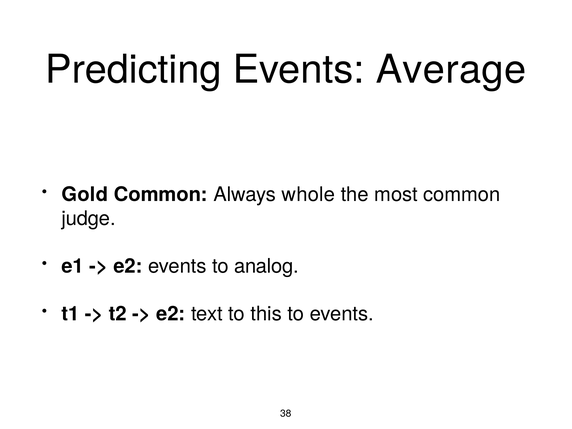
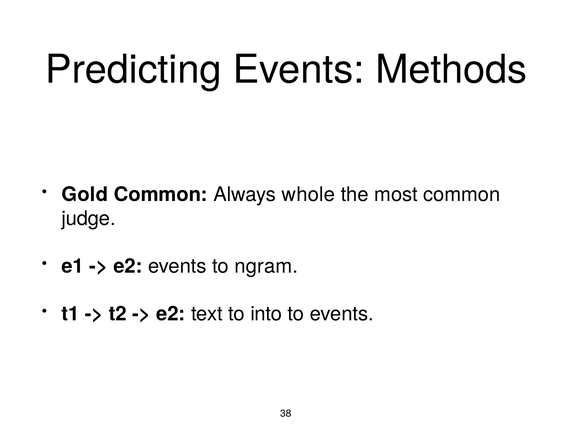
Average: Average -> Methods (451, 70)
analog: analog -> ngram (266, 266)
this: this -> into (266, 314)
